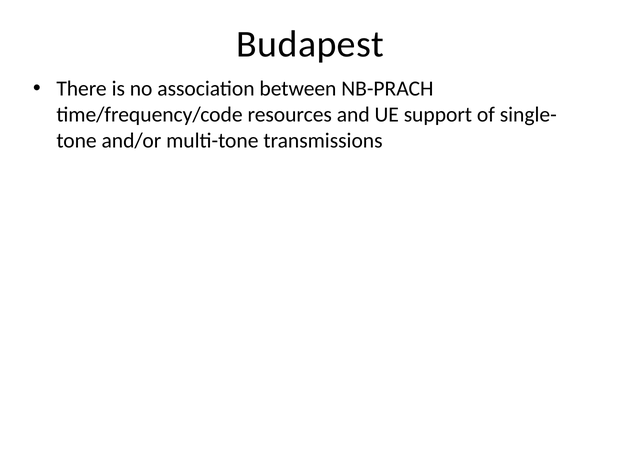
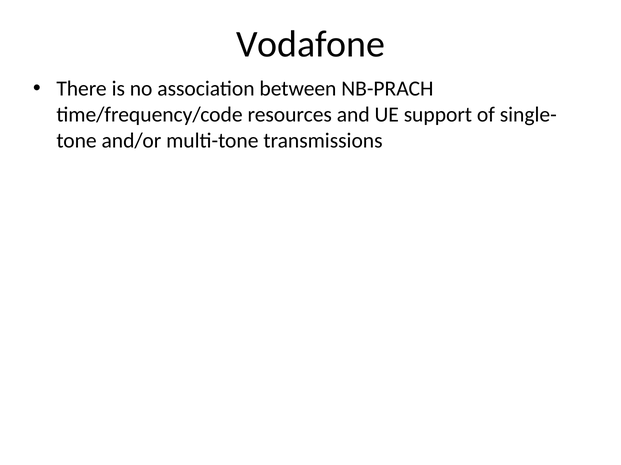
Budapest: Budapest -> Vodafone (311, 44)
